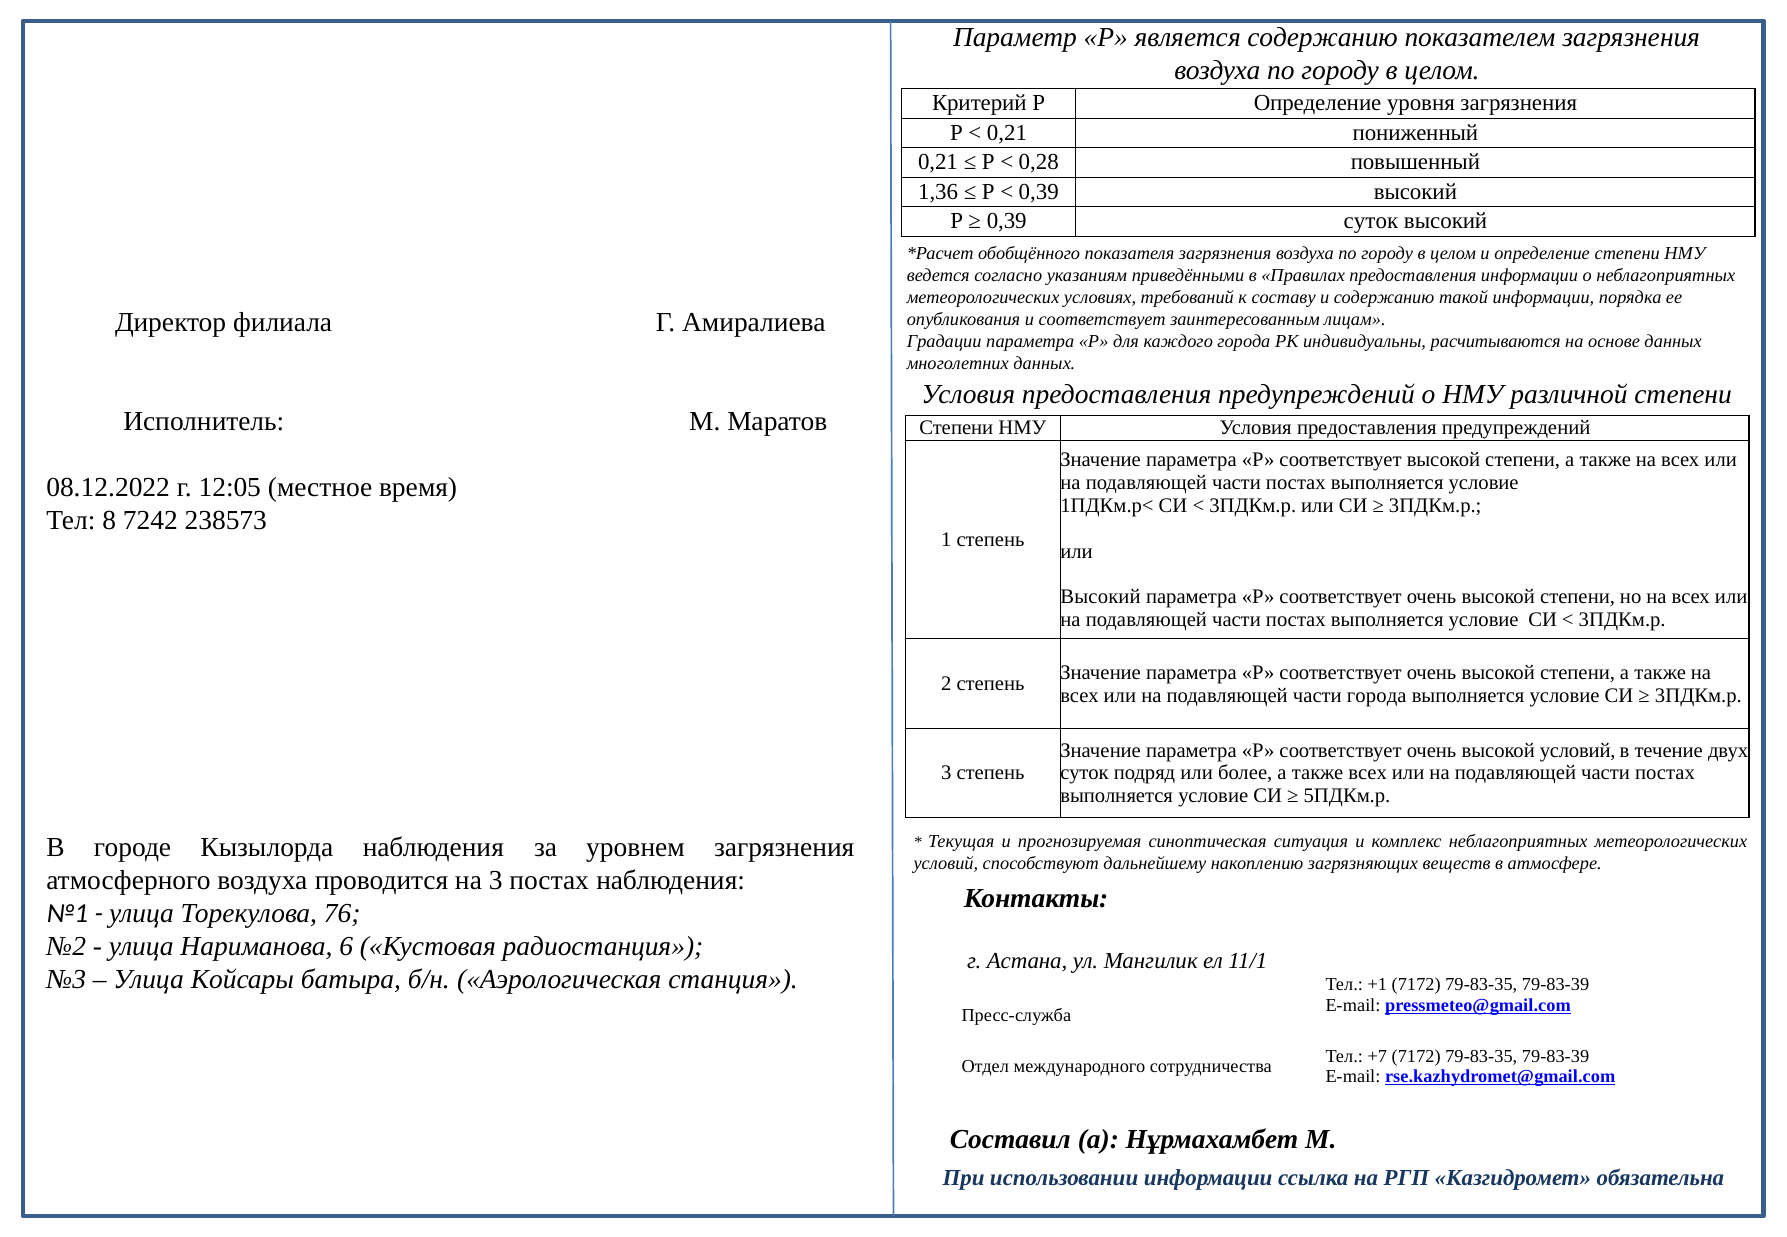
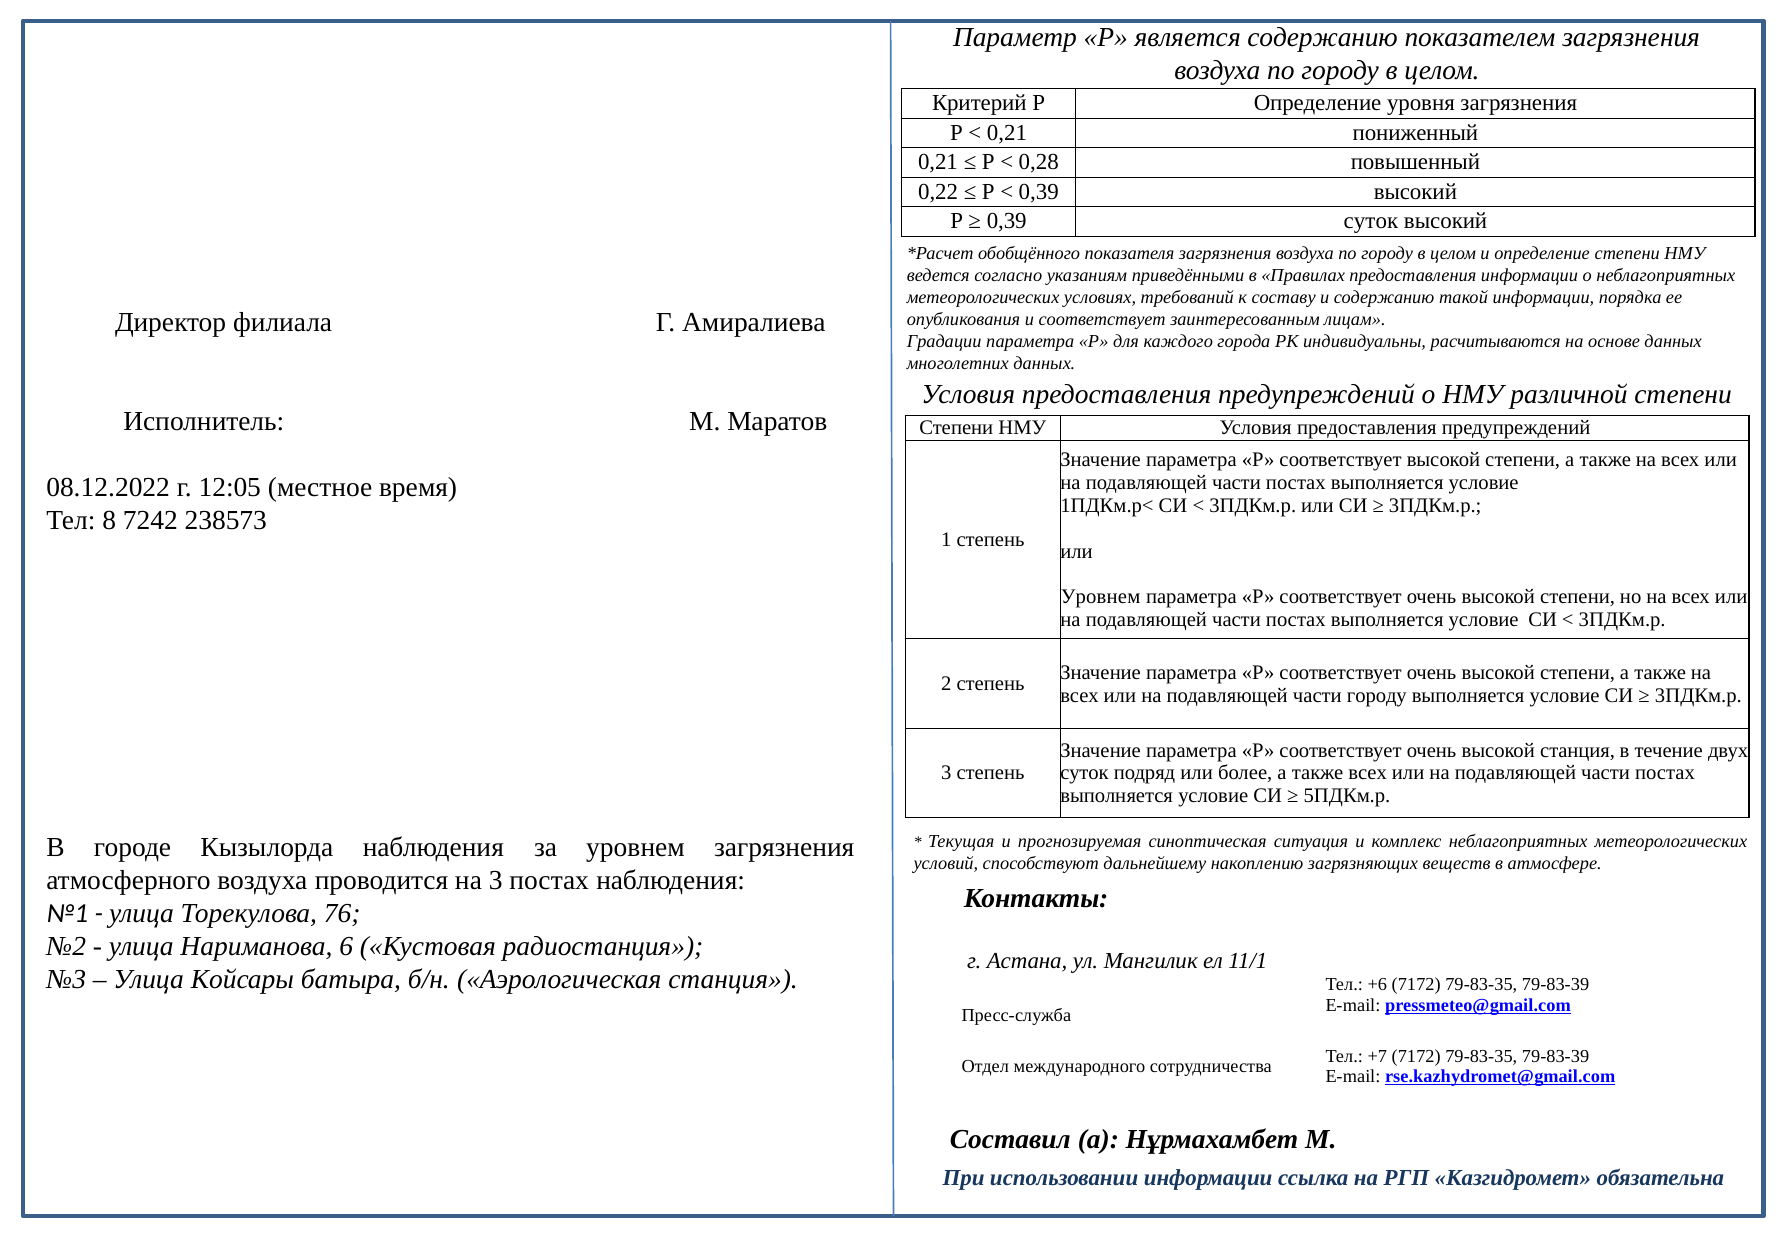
1,36: 1,36 -> 0,22 (938, 192)
Высокий: Высокий -> Уровнем (1101, 597)
части города: города -> городу (1377, 695)
высокой условий: условий -> станция (1578, 750)
+1: +1 -> +6 (1377, 985)
